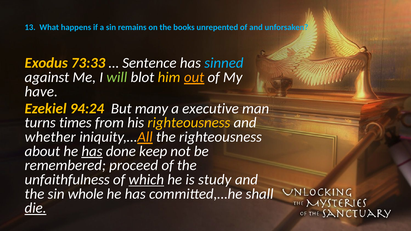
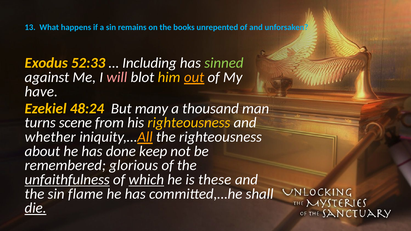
73:33: 73:33 -> 52:33 (88, 63)
Sentence: Sentence -> Including (149, 63)
sinned colour: light blue -> light green (224, 63)
will colour: light green -> pink (117, 77)
94:24: 94:24 -> 48:24 (87, 109)
executive: executive -> thousand (211, 109)
times: times -> scene (75, 123)
has underline: present -> none (92, 151)
proceed: proceed -> glorious (134, 166)
unfaithfulness underline: none -> present (67, 180)
study: study -> these (215, 180)
whole: whole -> flame (85, 194)
